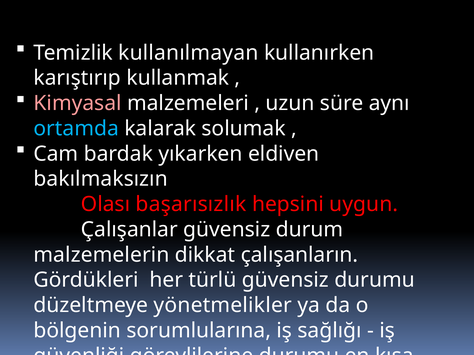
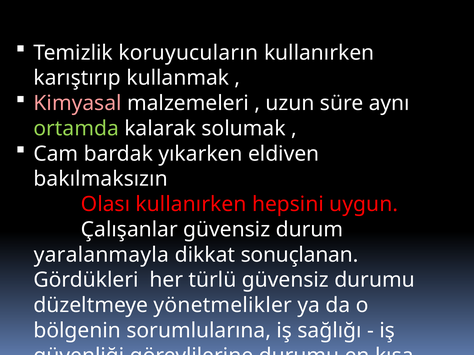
kullanılmayan: kullanılmayan -> koruyucuların (188, 53)
ortamda colour: light blue -> light green (76, 129)
Olası başarısızlık: başarısızlık -> kullanırken (191, 205)
malzemelerin: malzemelerin -> yaralanmayla (101, 255)
çalışanların: çalışanların -> sonuçlanan (300, 255)
